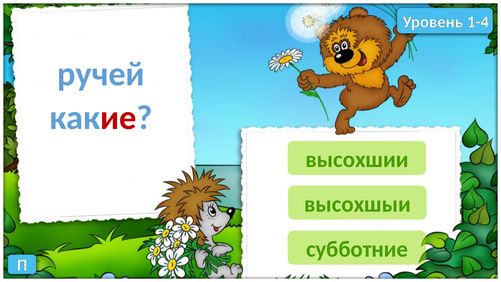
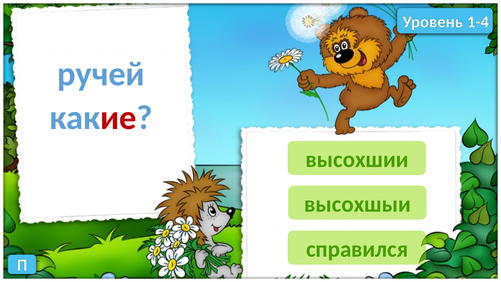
субботние: субботние -> справился (357, 249)
